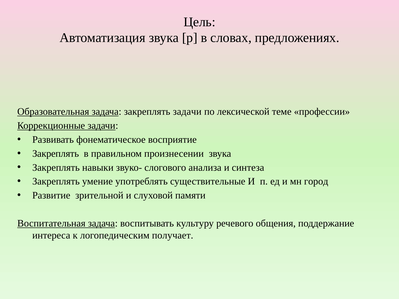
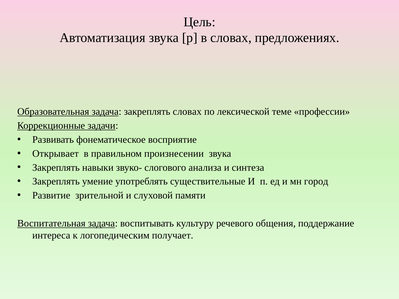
закреплять задачи: задачи -> словах (187, 112)
Закреплять: Закреплять -> Открывает (56, 154)
